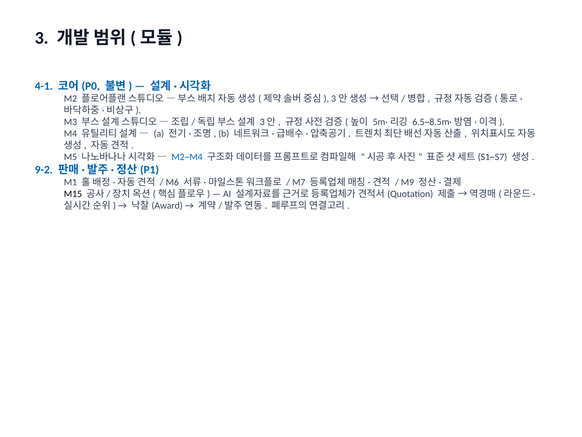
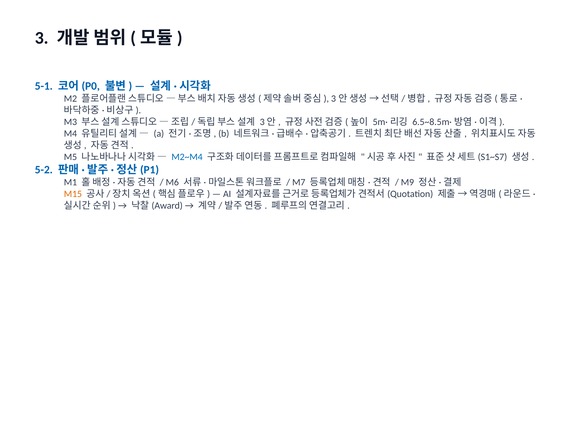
4-1: 4-1 -> 5-1 (44, 86)
9-2: 9-2 -> 5-2 (44, 170)
M15 colour: black -> orange (73, 194)
